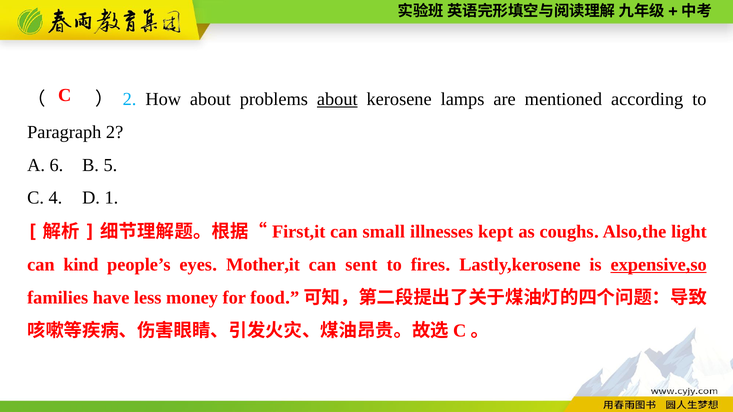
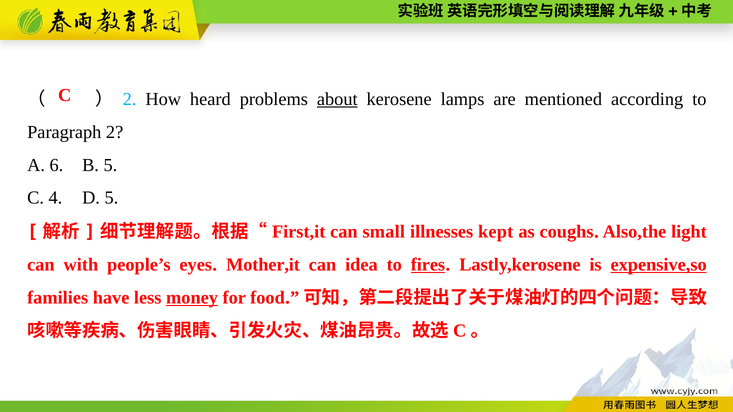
How about: about -> heard (210, 99)
D 1: 1 -> 5 (111, 198)
kind: kind -> with (81, 265)
sent: sent -> idea (361, 265)
fires underline: none -> present (428, 265)
money underline: none -> present (192, 298)
